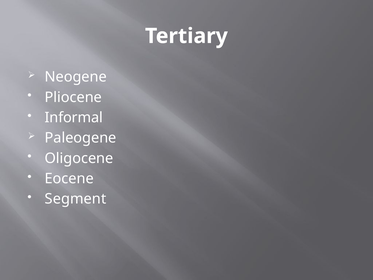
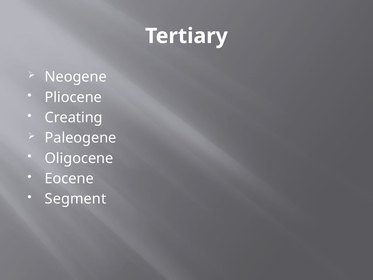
Informal: Informal -> Creating (74, 117)
